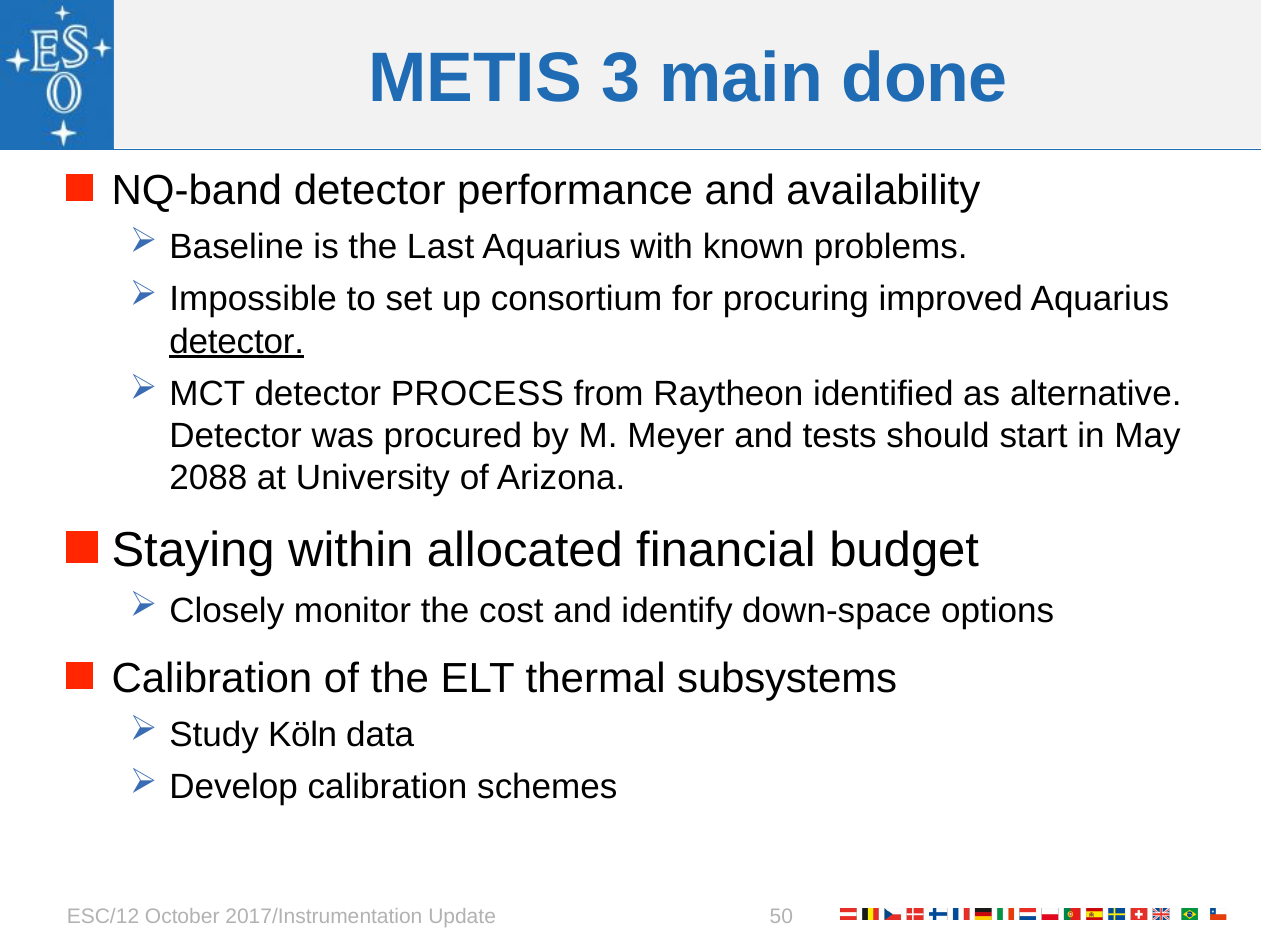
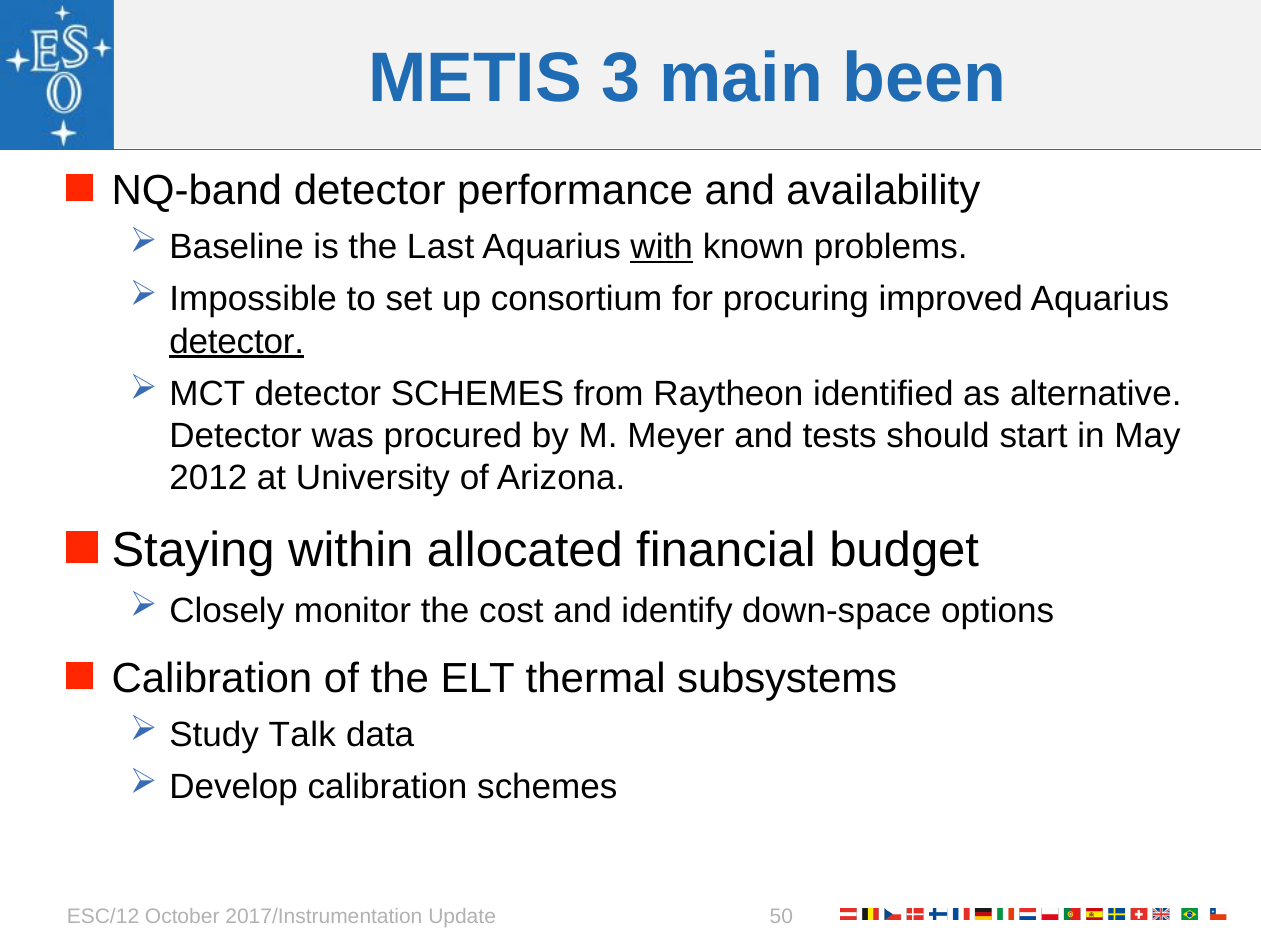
done: done -> been (924, 79)
with underline: none -> present (662, 247)
detector PROCESS: PROCESS -> SCHEMES (478, 394)
2088: 2088 -> 2012 (208, 478)
Köln: Köln -> Talk (302, 735)
